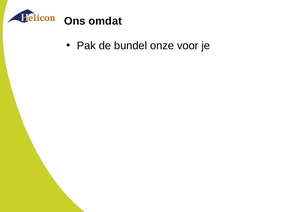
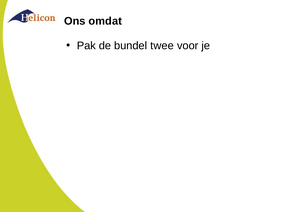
onze: onze -> twee (162, 46)
